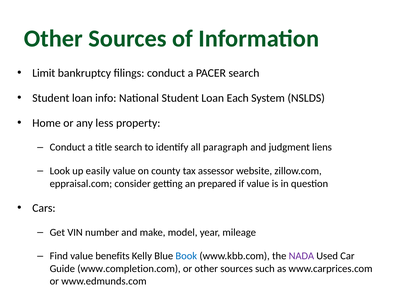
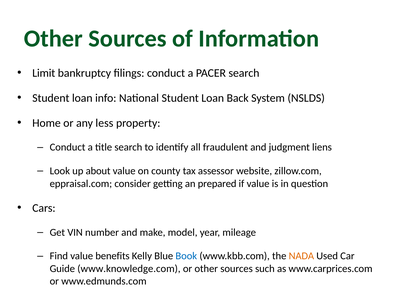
Each: Each -> Back (238, 98)
paragraph: paragraph -> fraudulent (225, 147)
easily: easily -> about (98, 171)
NADA colour: purple -> orange (301, 256)
www.completion.com: www.completion.com -> www.knowledge.com (129, 269)
